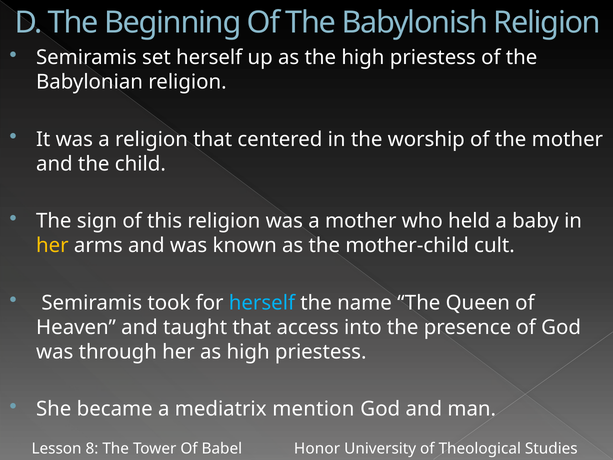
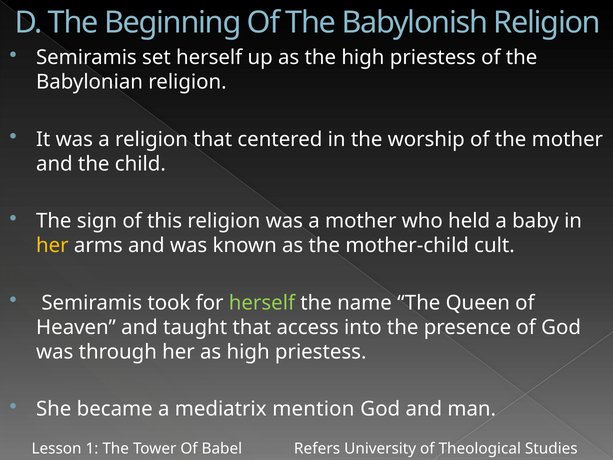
herself colour: light blue -> light green (262, 303)
8: 8 -> 1 (92, 449)
Honor: Honor -> Refers (317, 449)
